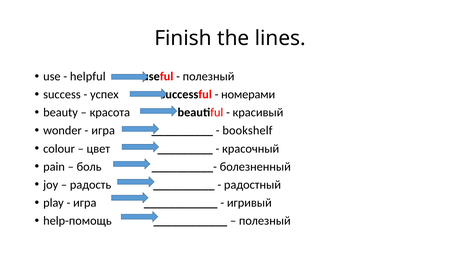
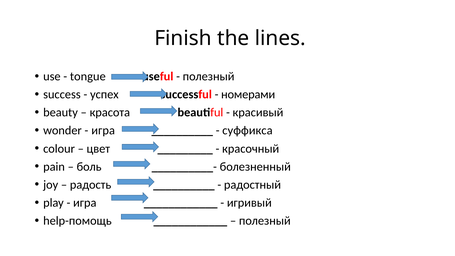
helpful: helpful -> tongue (88, 76)
bookshelf: bookshelf -> суффикса (247, 131)
